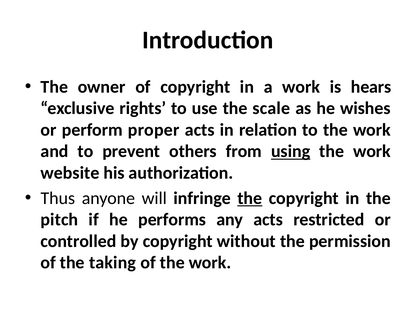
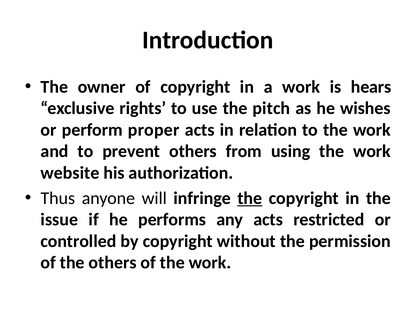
scale: scale -> pitch (271, 108)
using underline: present -> none (291, 151)
pitch: pitch -> issue (59, 220)
the taking: taking -> others (113, 263)
